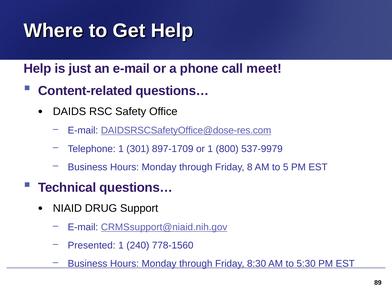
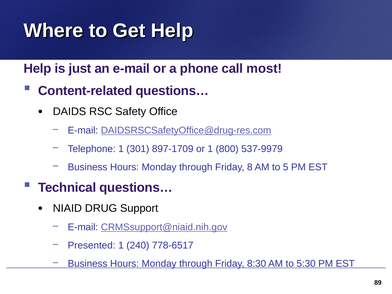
meet: meet -> most (264, 69)
DAIDSRSCSafetyOffice@dose-res.com: DAIDSRSCSafetyOffice@dose-res.com -> DAIDSRSCSafetyOffice@drug-res.com (186, 131)
778-1560: 778-1560 -> 778-6517 (173, 245)
